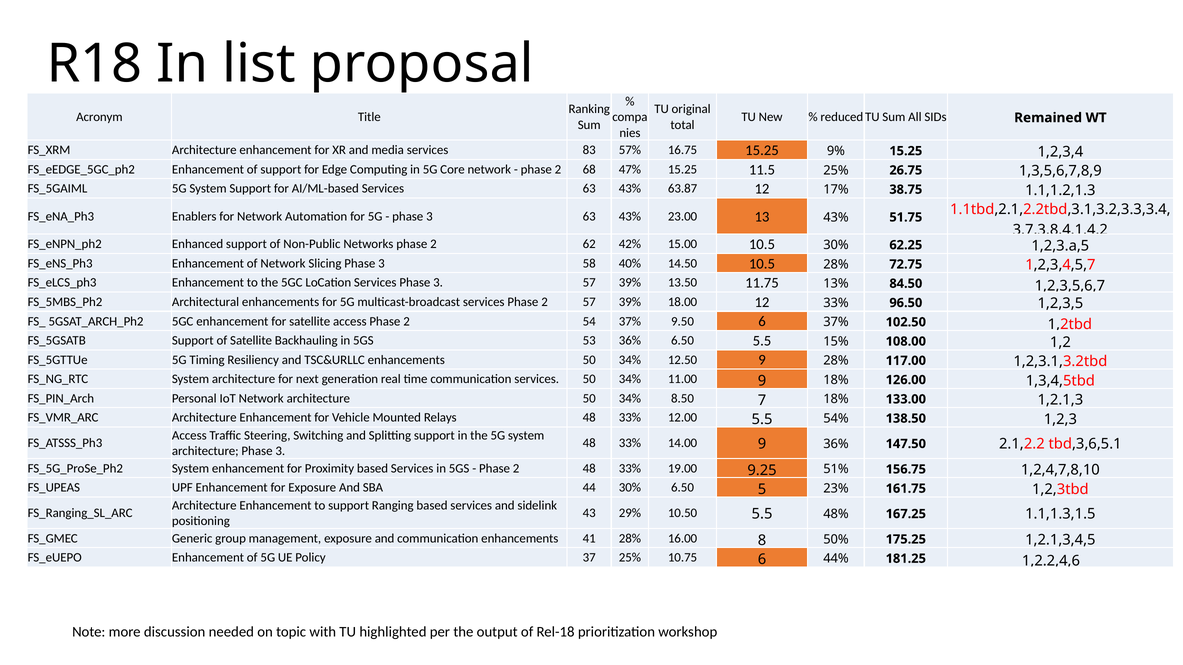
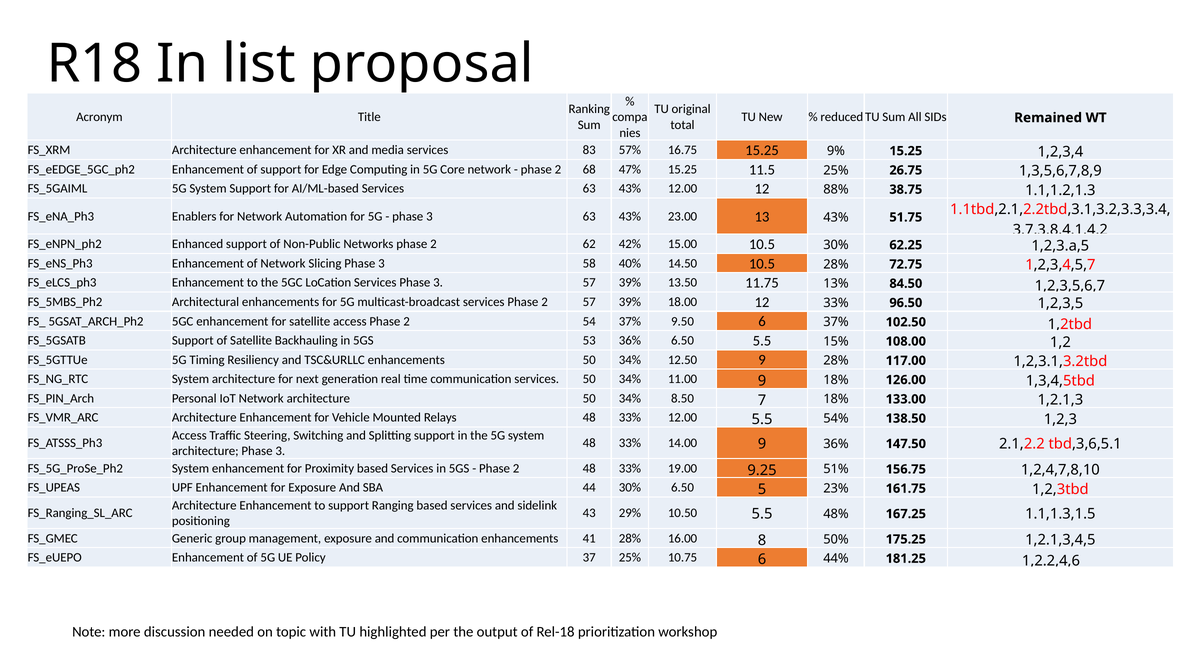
43% 63.87: 63.87 -> 12.00 (683, 189)
17%: 17% -> 88% (836, 190)
